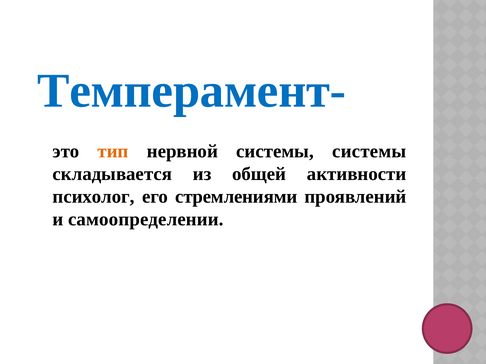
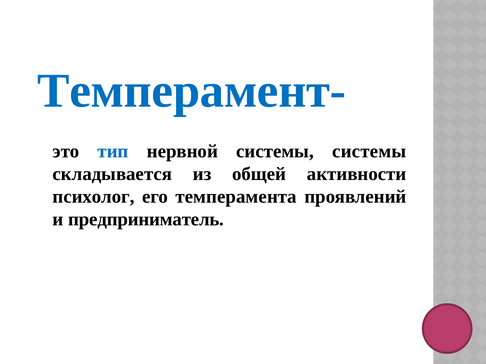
тип colour: orange -> blue (113, 151)
стремлениями: стремлениями -> темперамента (236, 197)
самоопределении: самоопределении -> предприниматель (146, 219)
